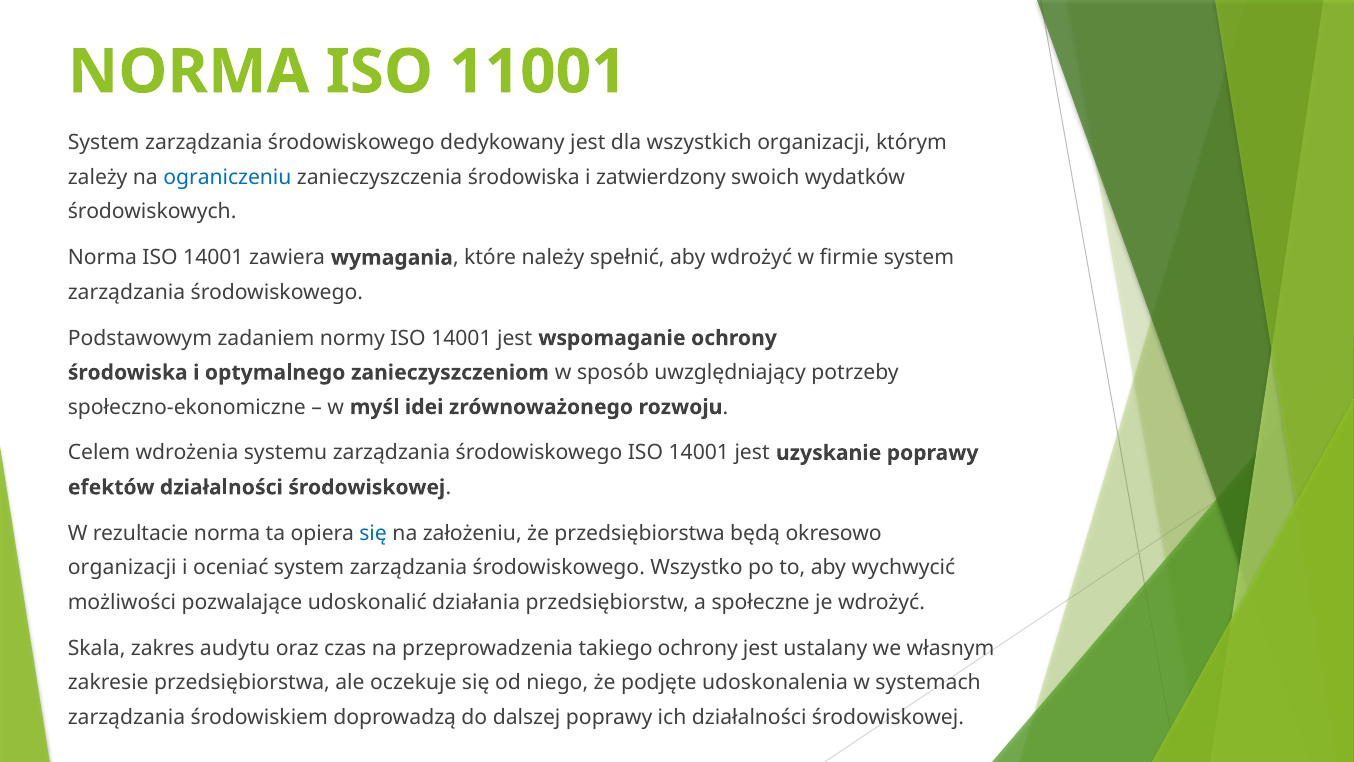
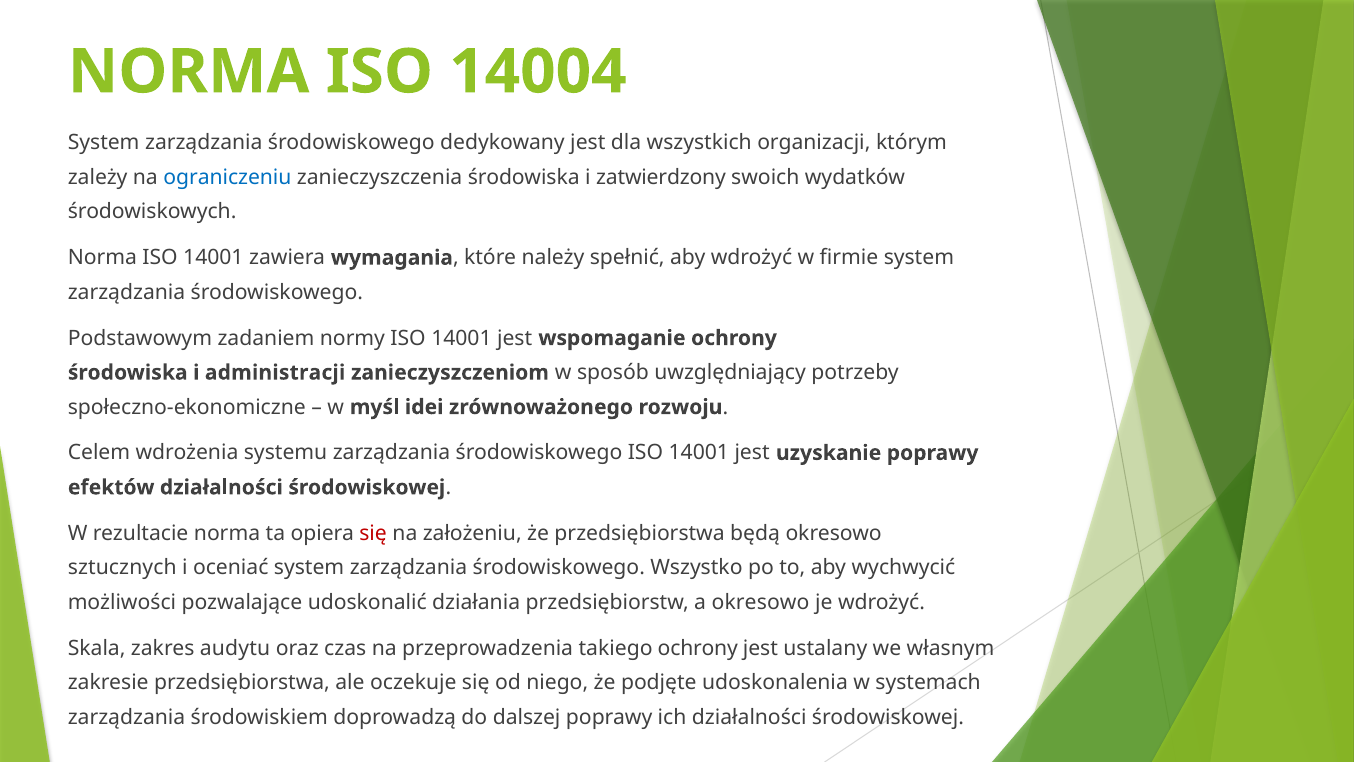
11001: 11001 -> 14004 (538, 72)
optymalnego: optymalnego -> administracji (275, 372)
się colour: blue -> red (373, 533)
organizacji: organizacji -> sztucznych (122, 567)
a społeczne: społeczne -> okresowo (761, 602)
